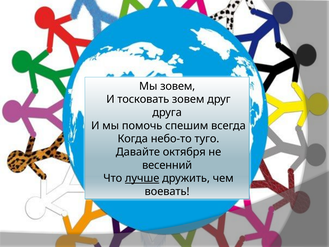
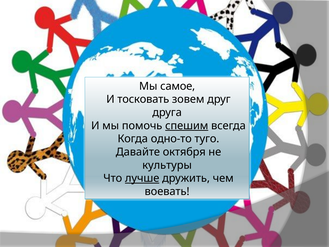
Мы зовем: зовем -> самое (178, 86)
спешим underline: none -> present (187, 126)
небо-то: небо-то -> одно-то (171, 139)
весенний: весенний -> культуры (167, 165)
